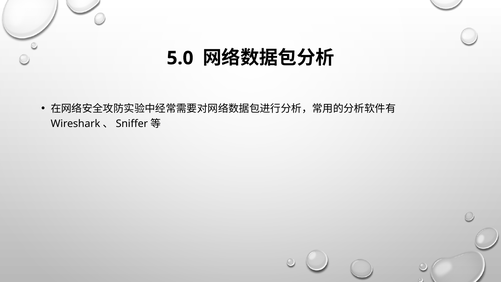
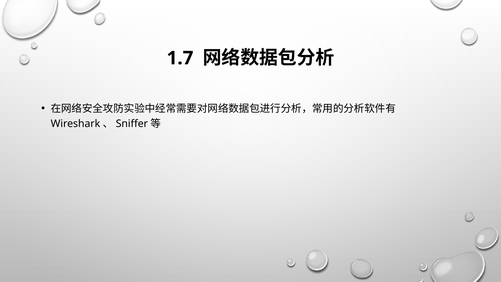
5.0: 5.0 -> 1.7 (180, 58)
